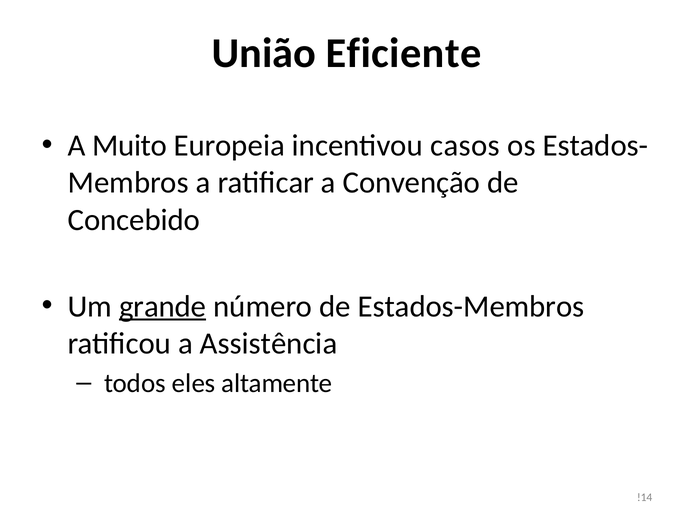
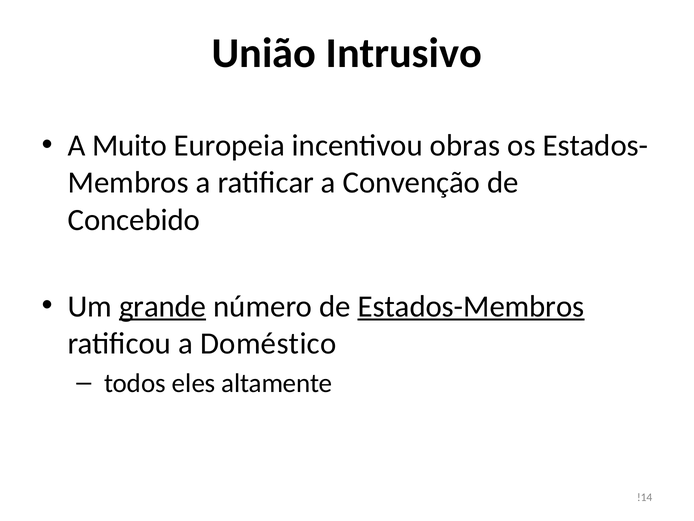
Eficiente: Eficiente -> Intrusivo (404, 53)
casos: casos -> obras (465, 146)
Estados-Membros underline: none -> present (471, 306)
Assistência: Assistência -> Doméstico (268, 343)
